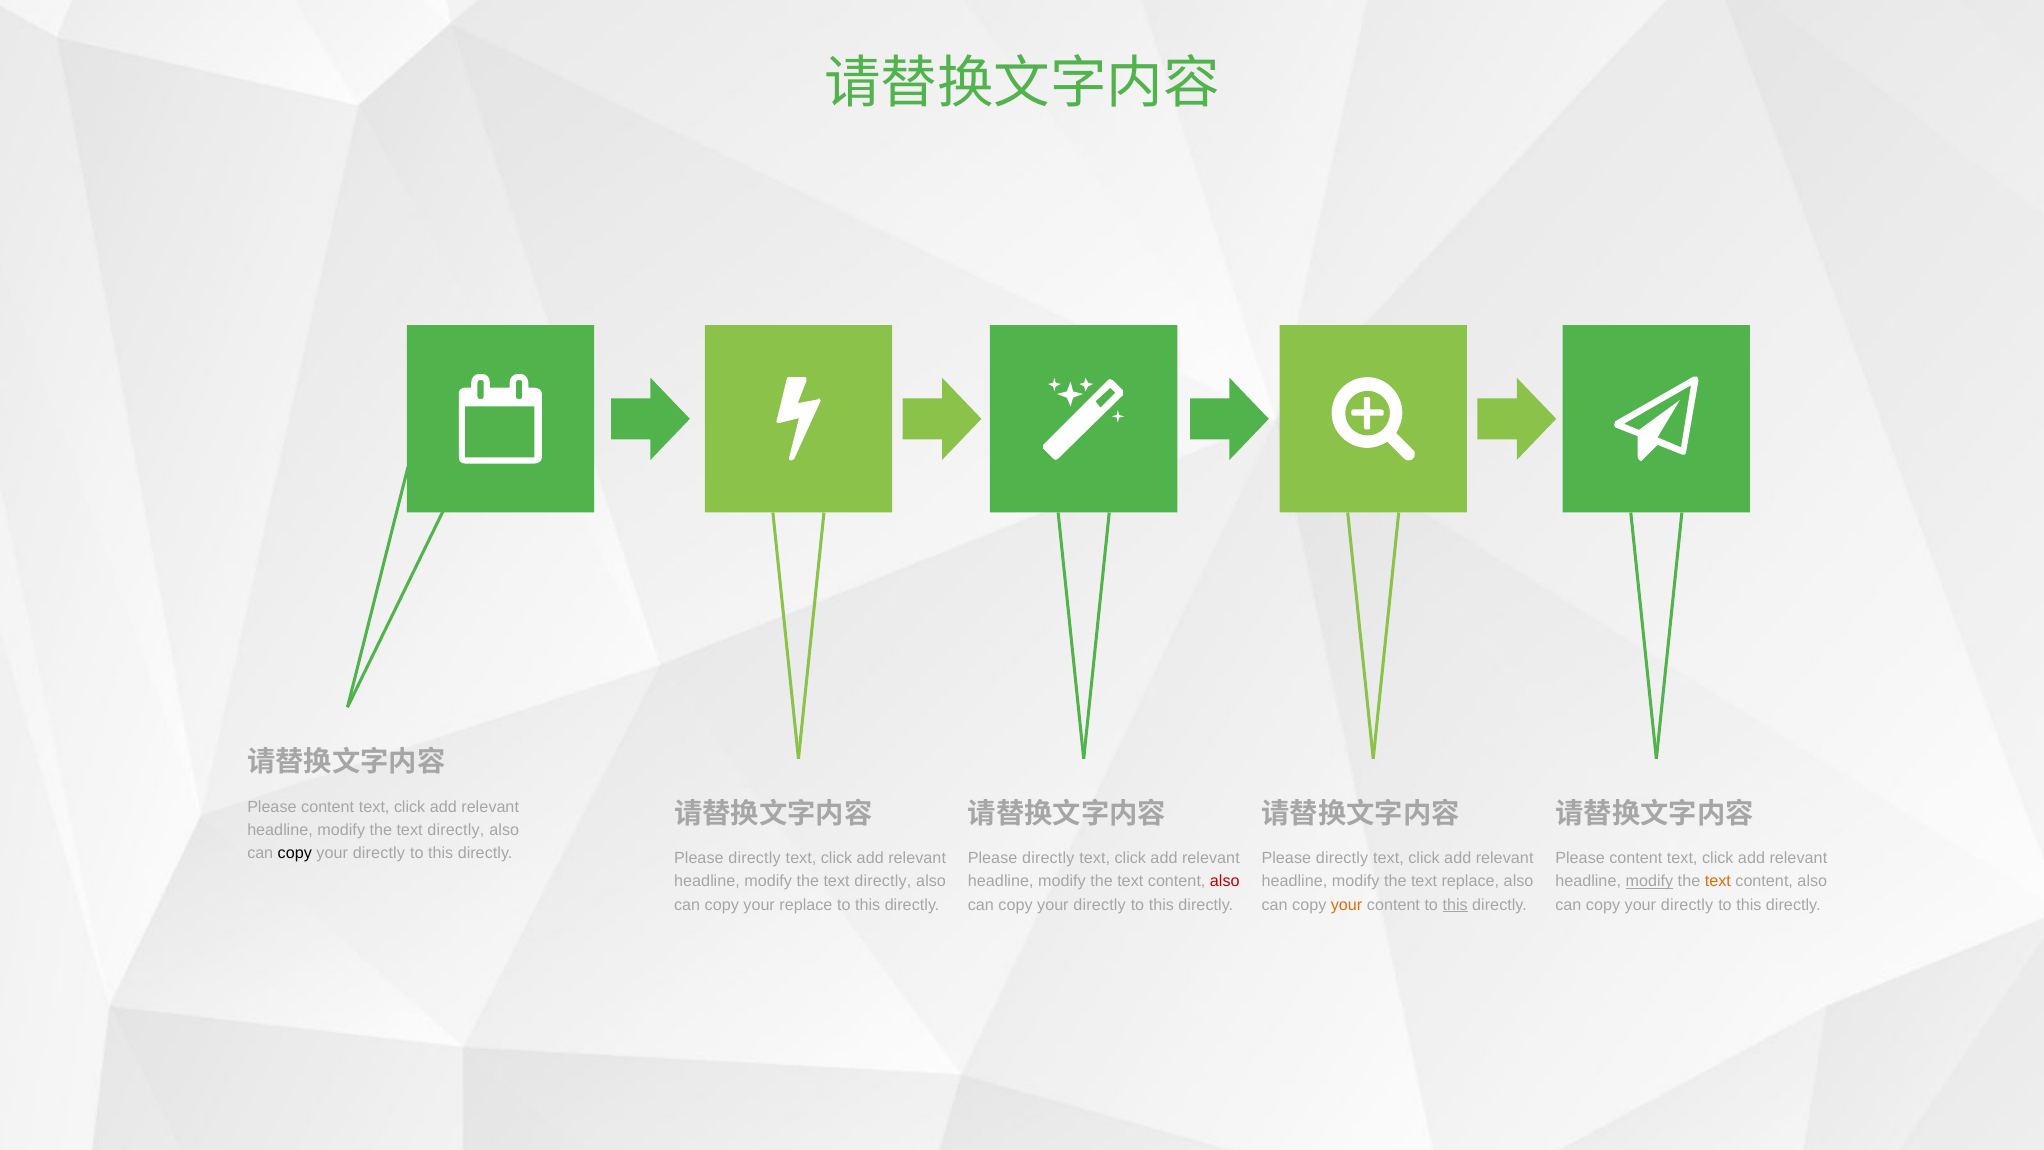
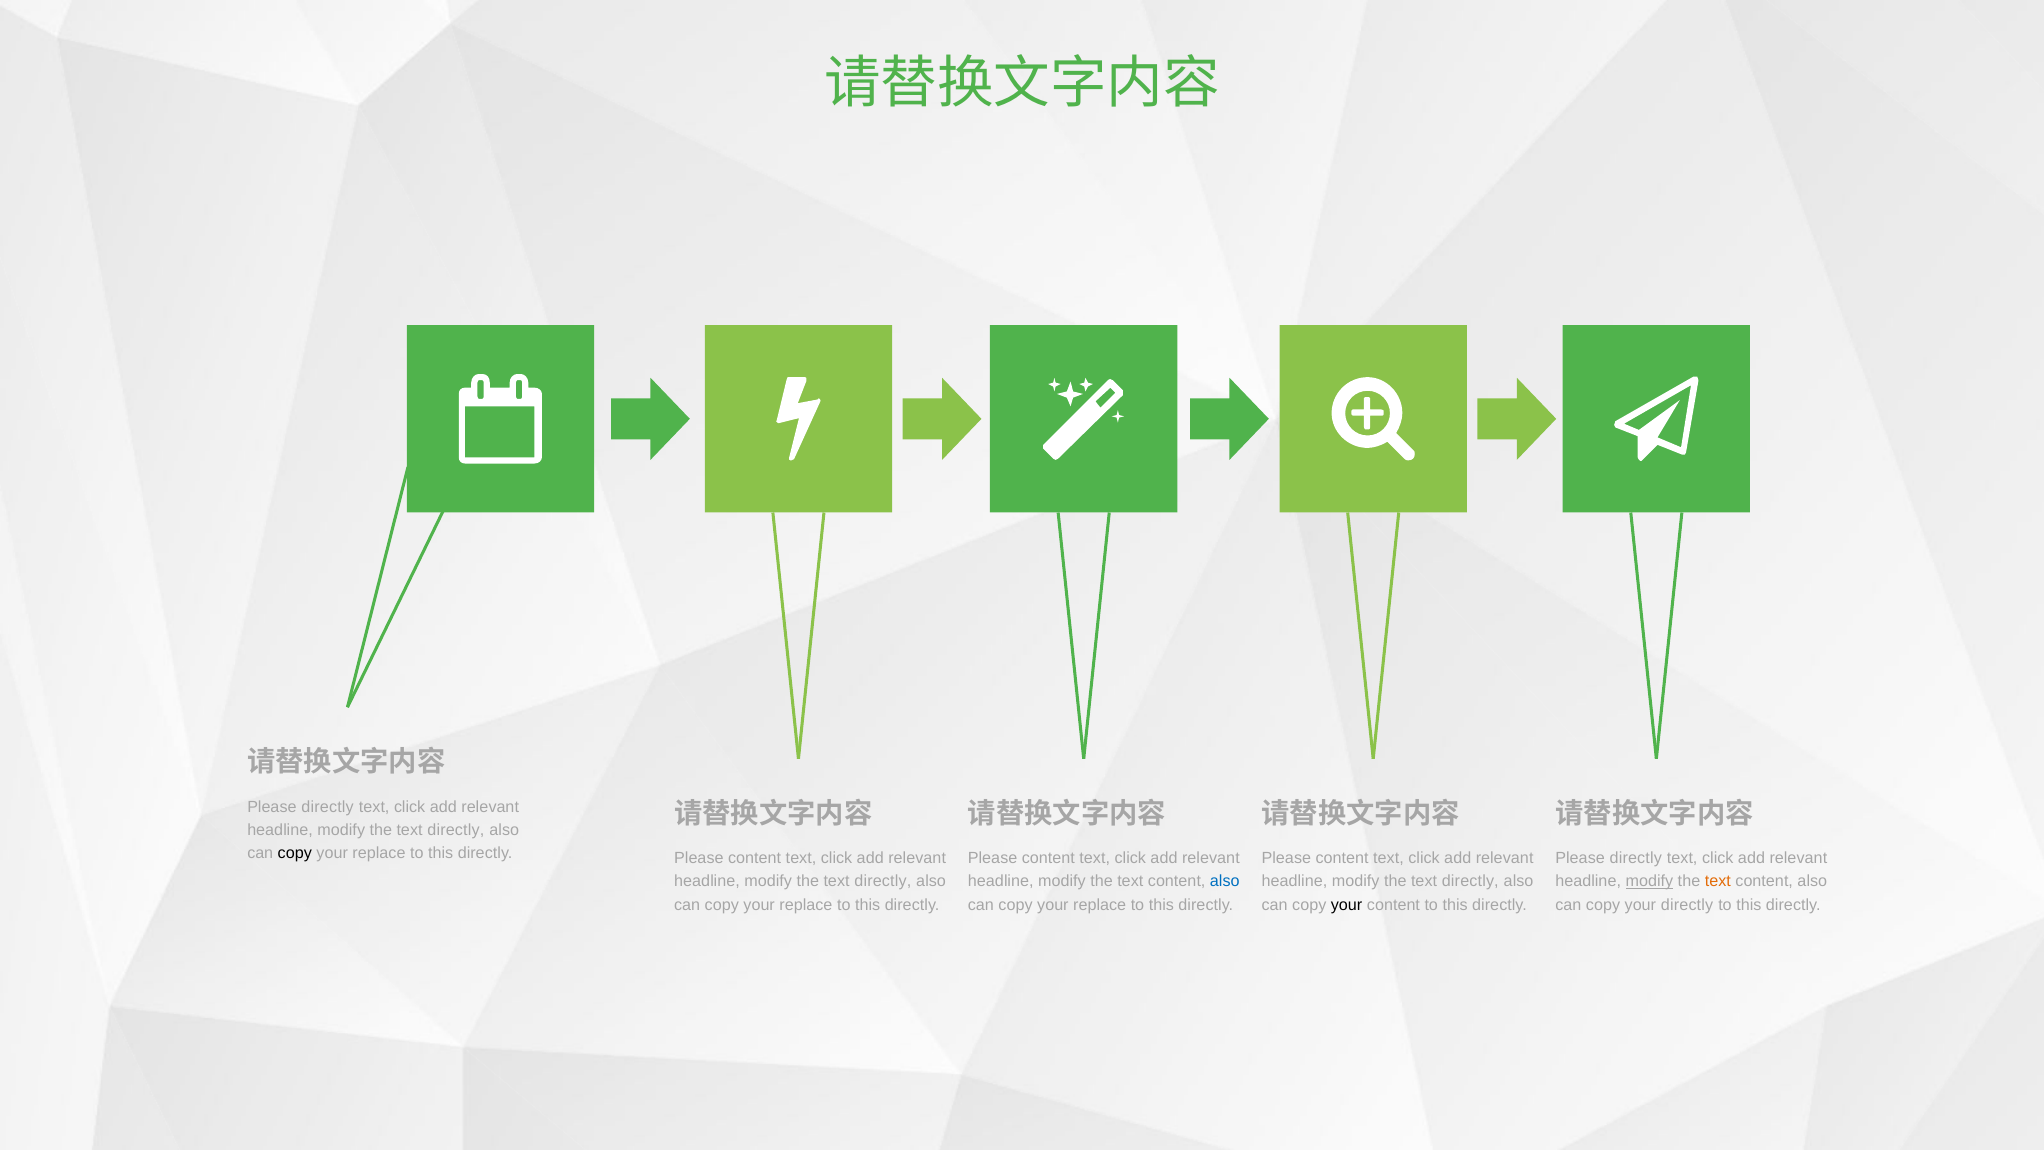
content: content -> directly (328, 807)
directly: directly -> replace (379, 853)
directly: directly -> content (755, 858)
directly: directly -> content (1048, 858)
directly: directly -> content (1342, 858)
content: content -> directly (1636, 858)
also colour: red -> blue (1225, 881)
replace: replace -> directly (1470, 881)
directly: directly -> replace (1100, 905)
your colour: orange -> black (1347, 905)
this underline: present -> none (1455, 905)
